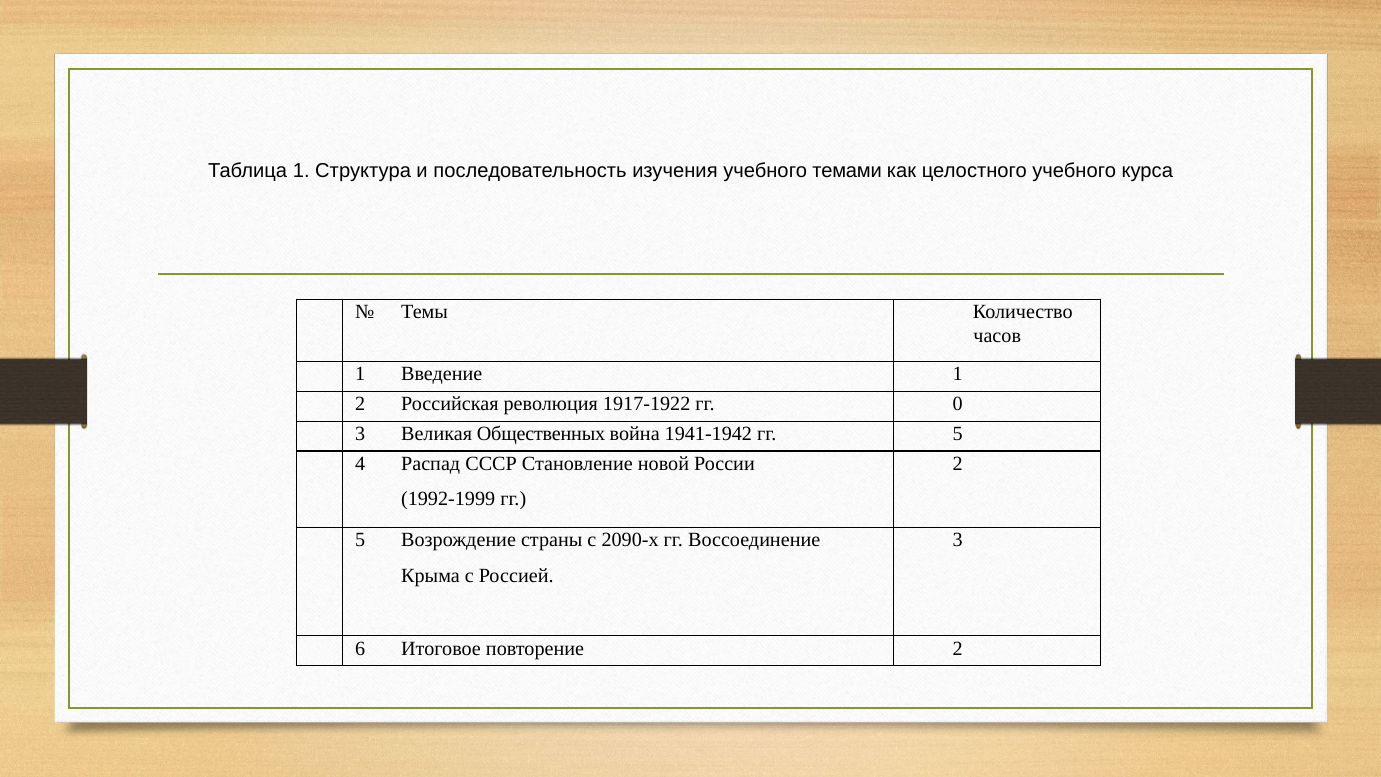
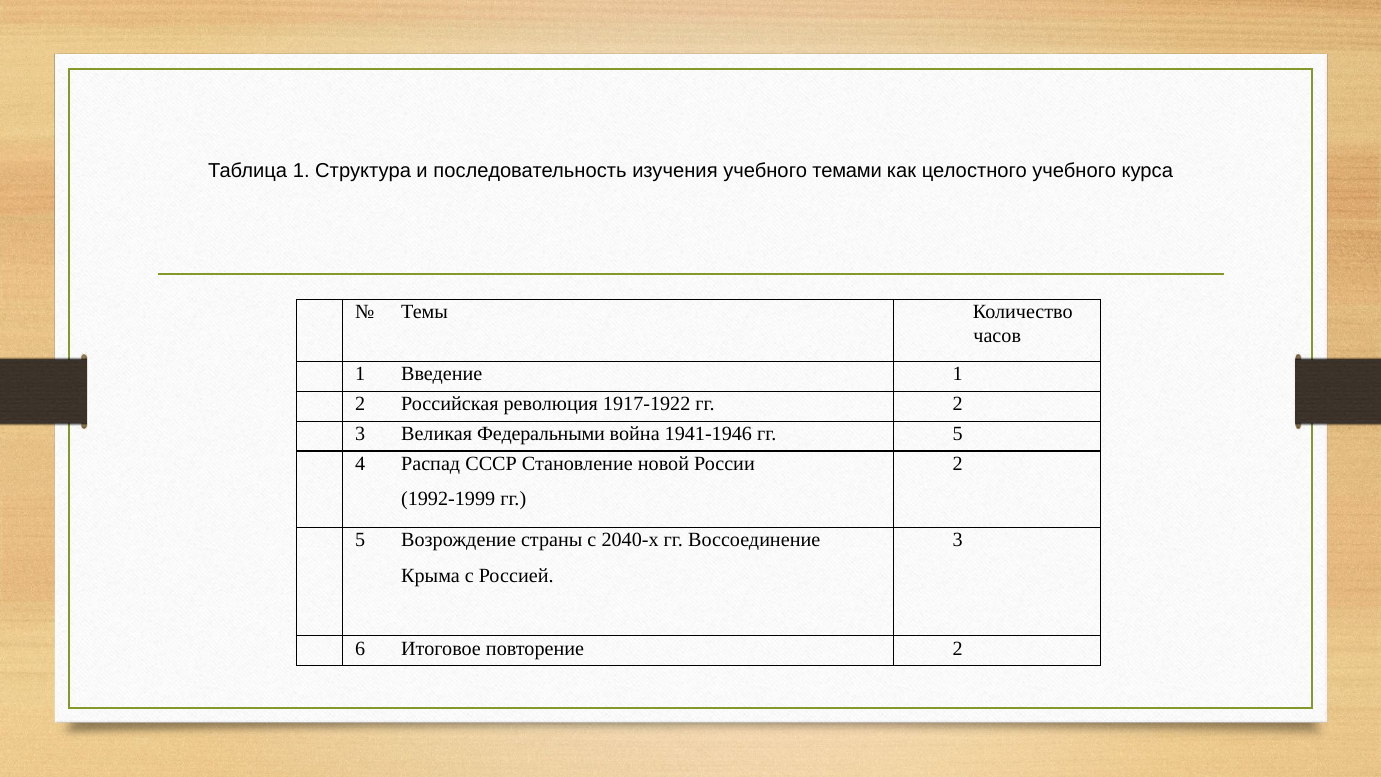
1917-1922 гг 0: 0 -> 2 (958, 404)
Общественных: Общественных -> Федеральными (541, 434)
1941-1942: 1941-1942 -> 1941-1946 (708, 434)
2090-х: 2090-х -> 2040-х (630, 540)
